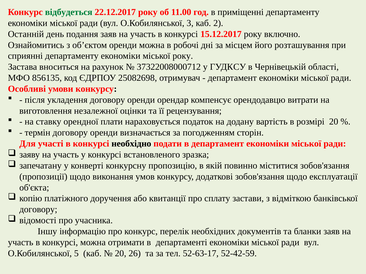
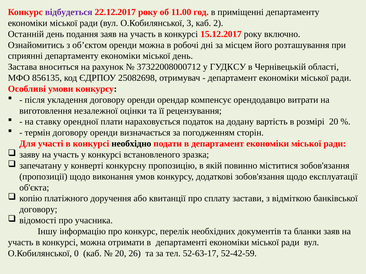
відбудеться colour: green -> purple (69, 12)
міської року: року -> день (183, 56)
5: 5 -> 0 (76, 254)
